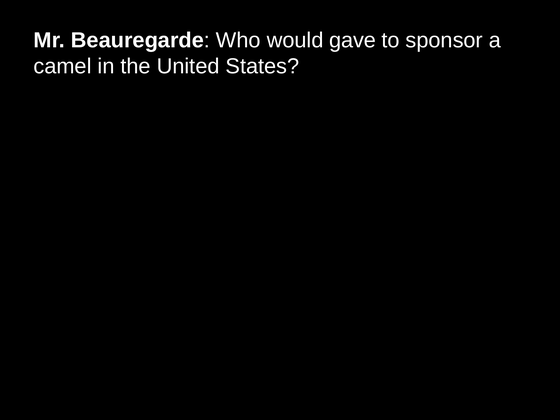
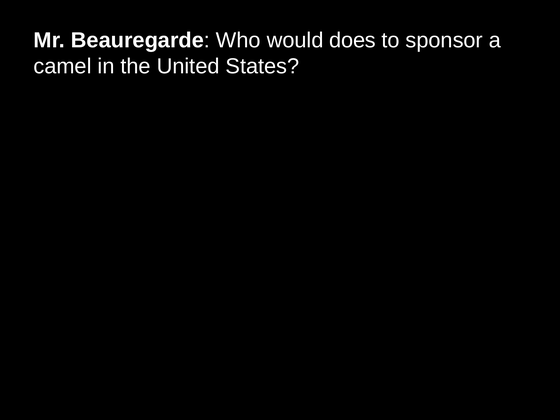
gave: gave -> does (353, 40)
